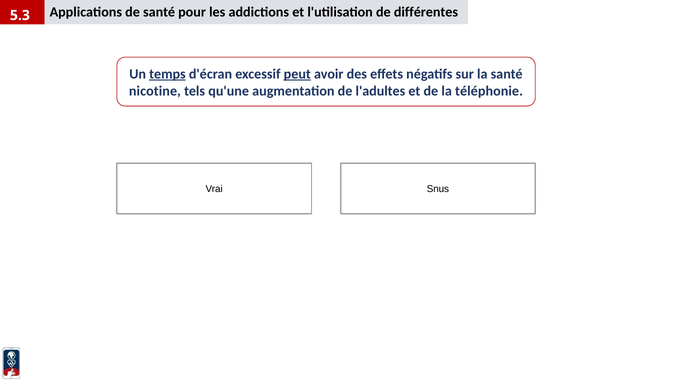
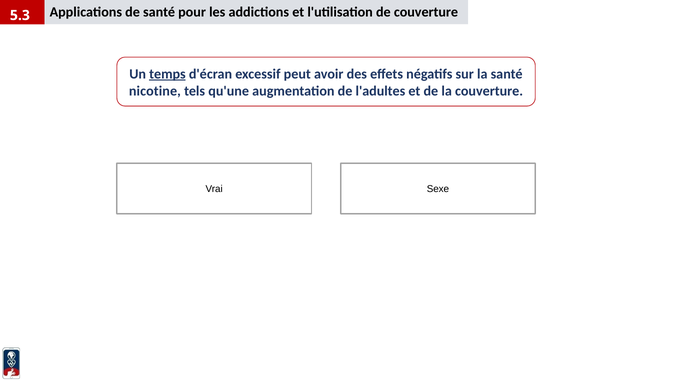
de différentes: différentes -> couverture (426, 12)
peut underline: present -> none (297, 74)
la téléphonie: téléphonie -> couverture (489, 91)
Snus: Snus -> Sexe (438, 189)
